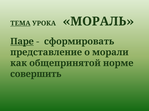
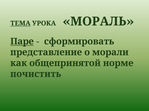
совершить: совершить -> почистить (36, 74)
